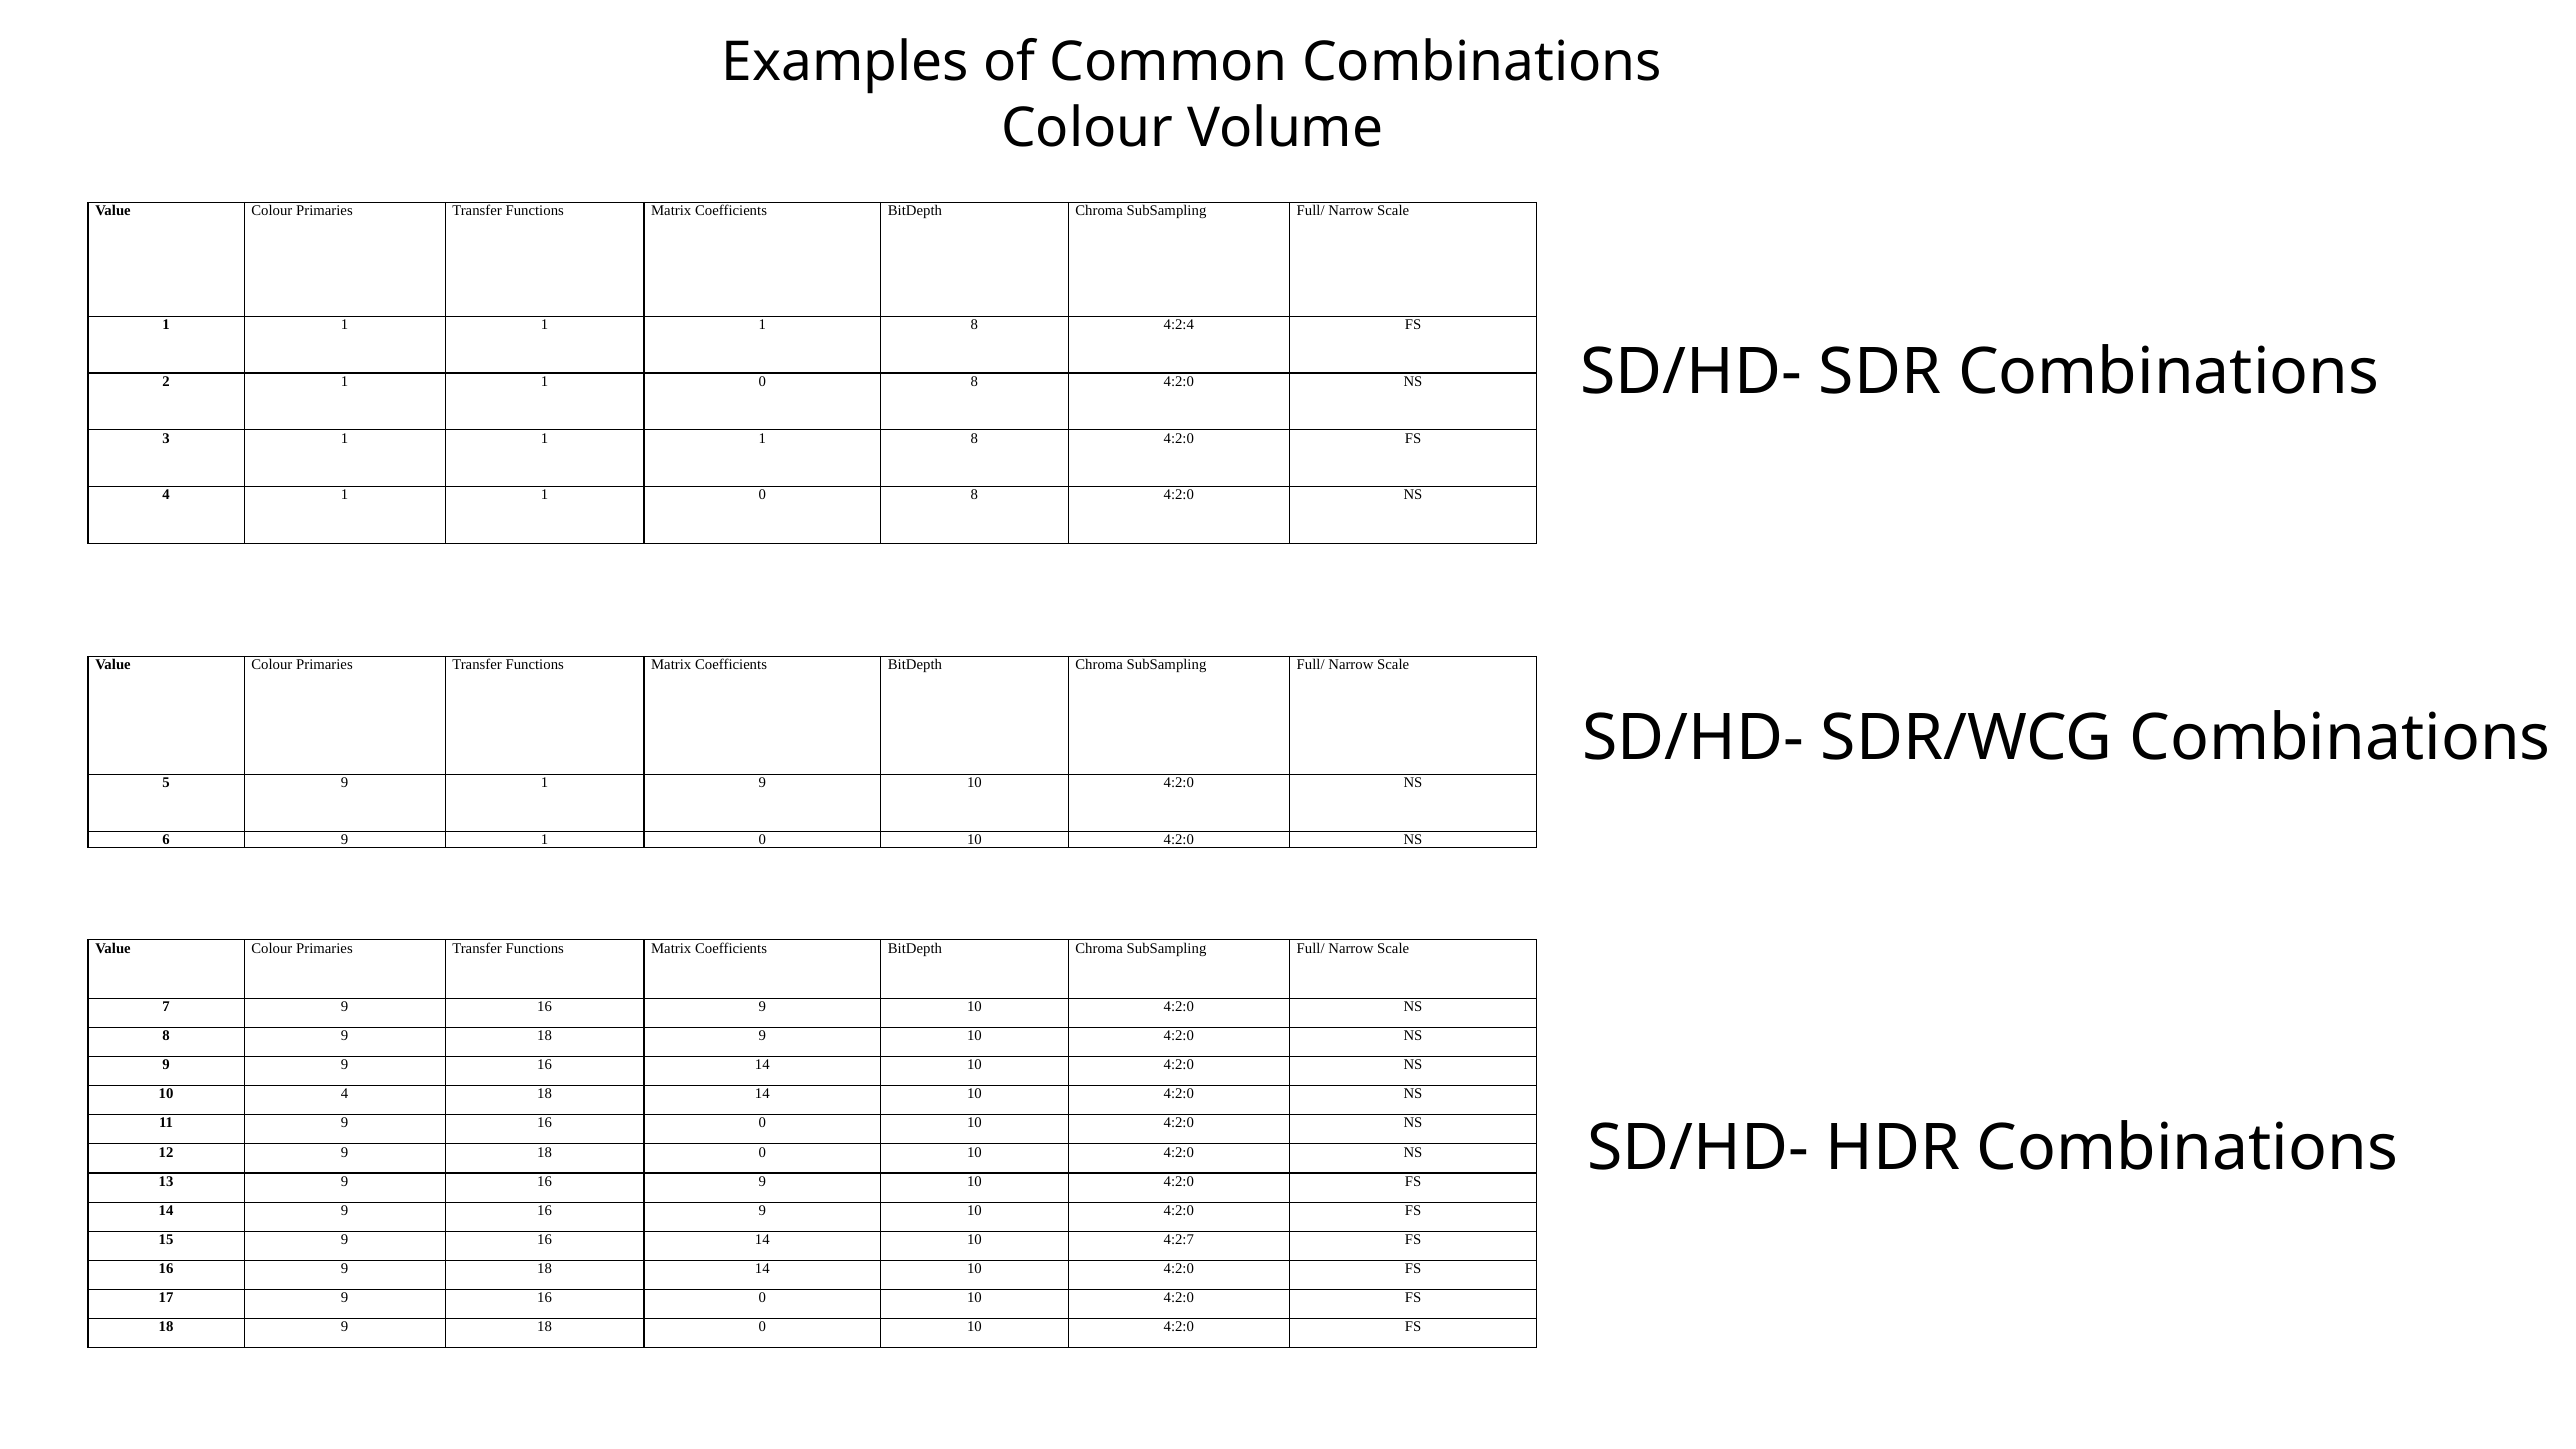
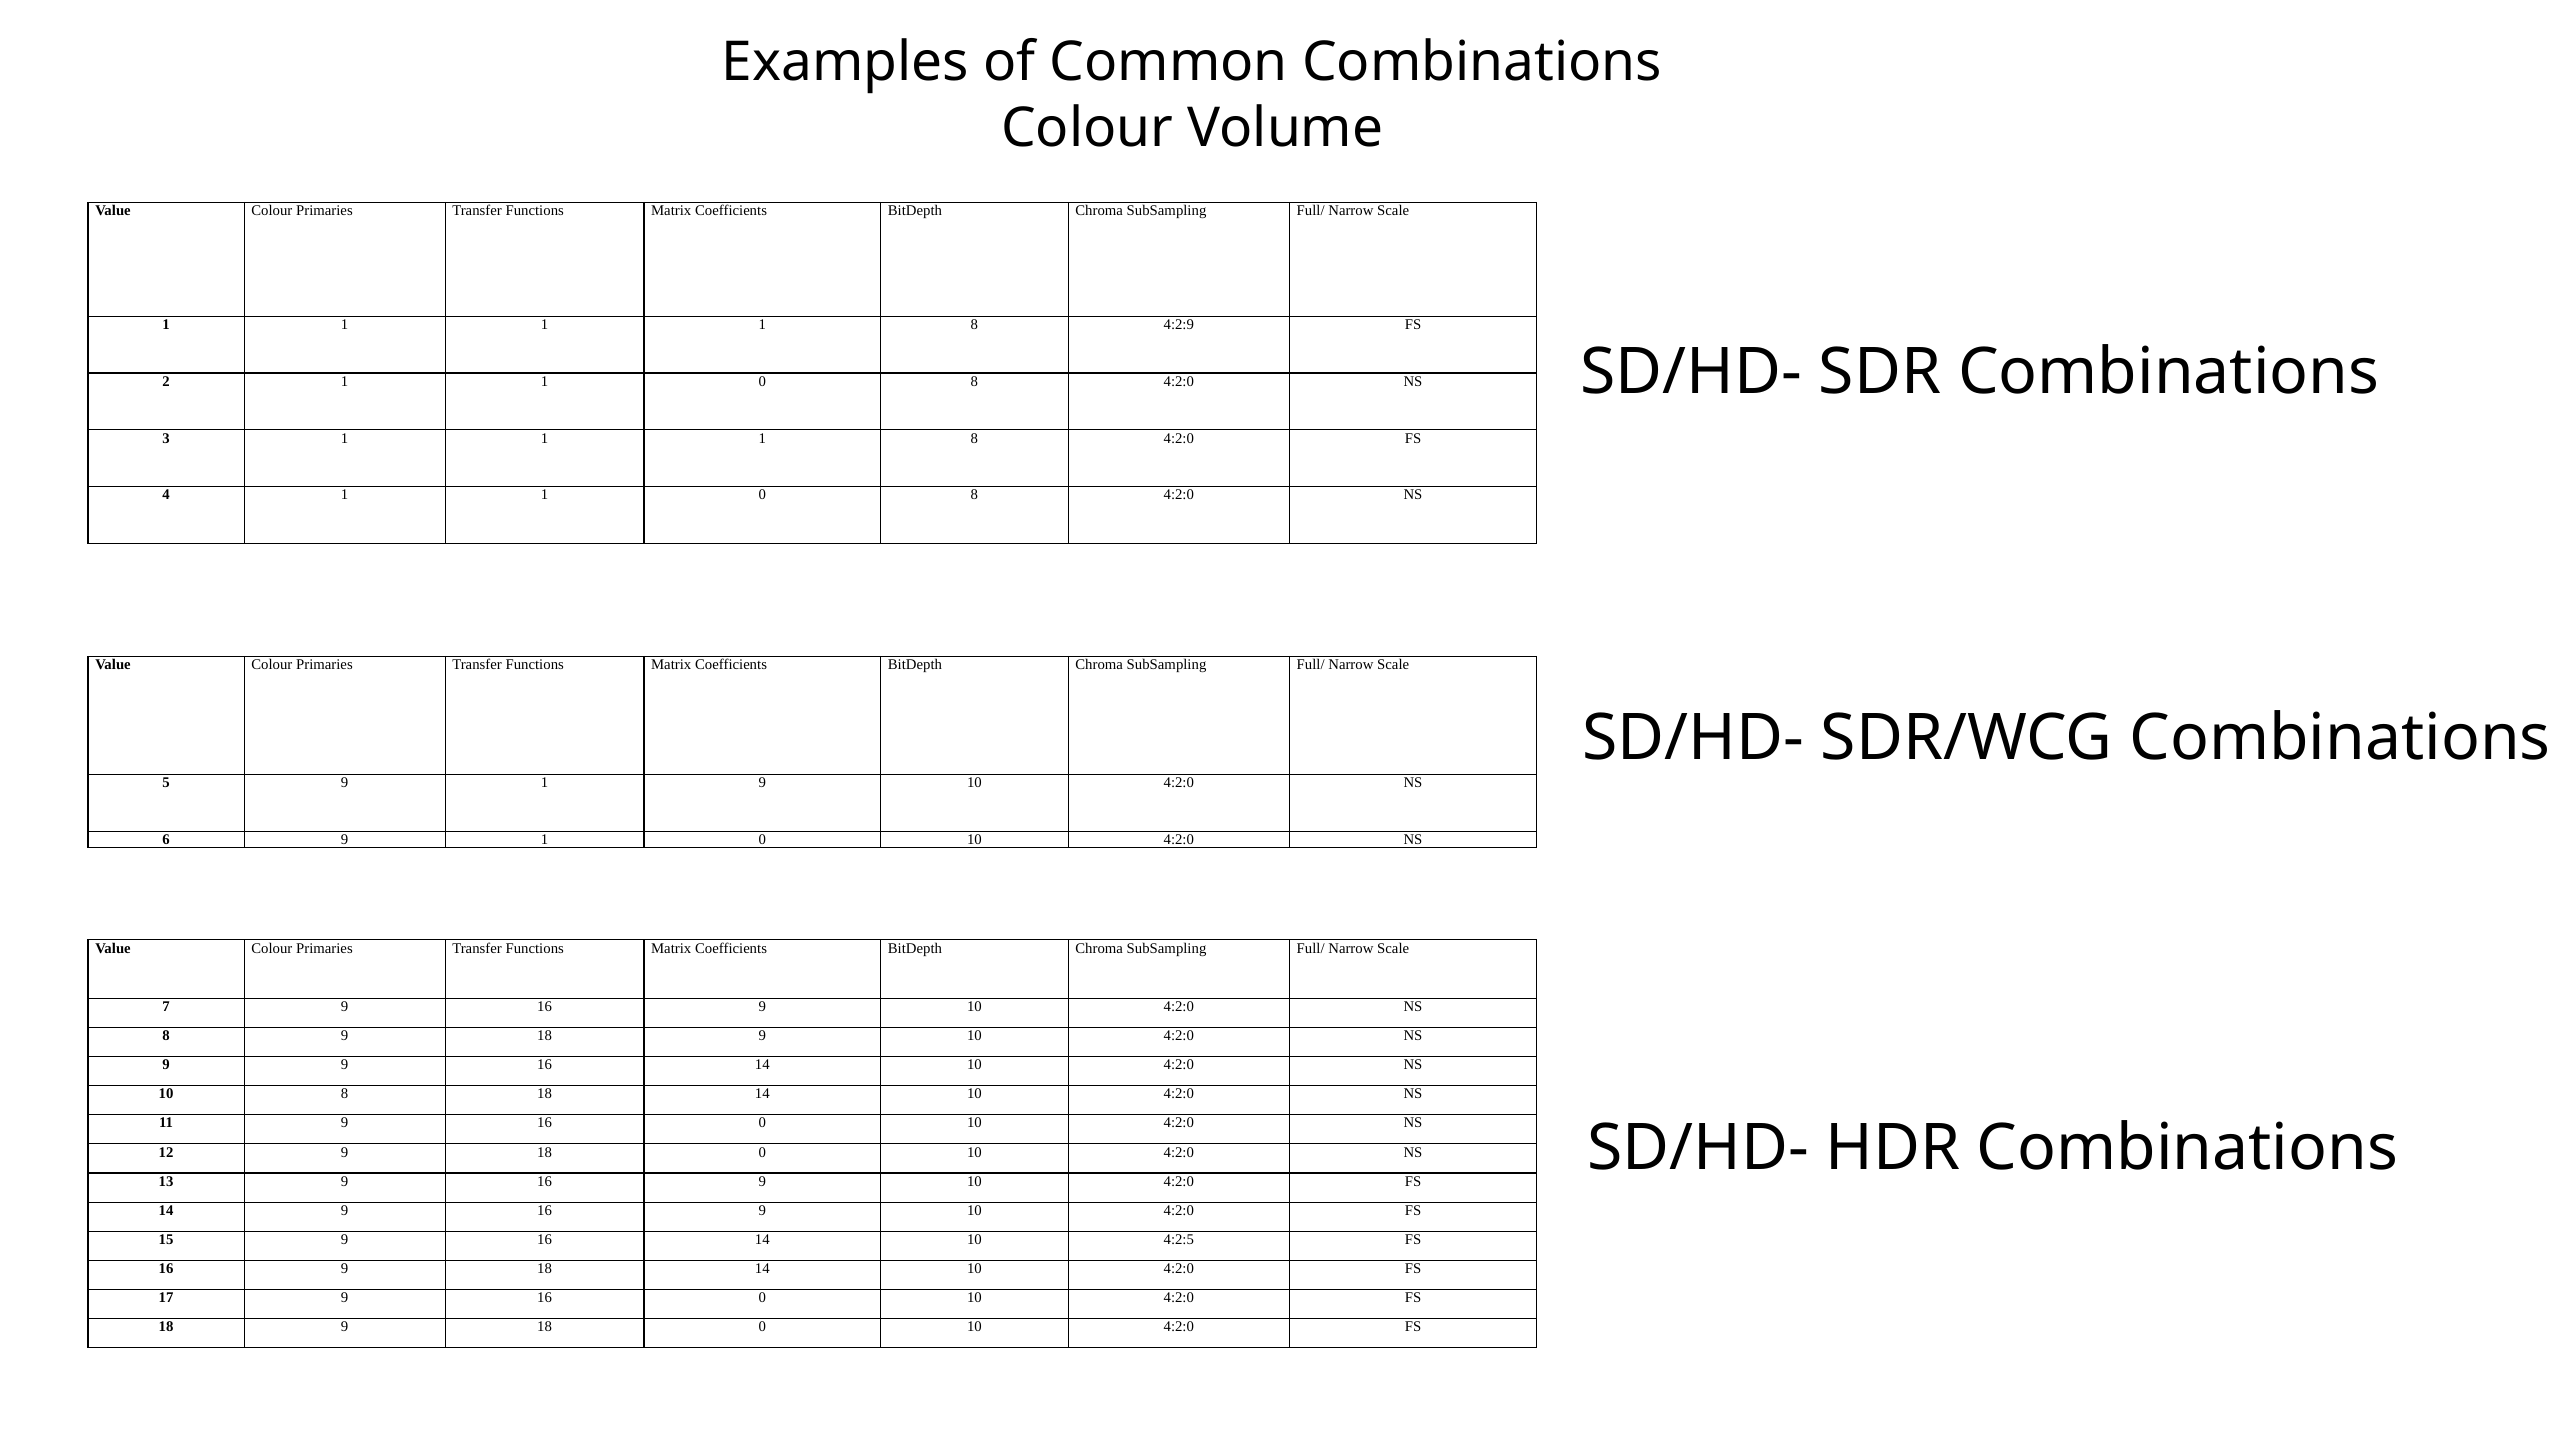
4:2:4: 4:2:4 -> 4:2:9 (1179, 324)
10 4: 4 -> 8 (345, 1094)
4:2:7: 4:2:7 -> 4:2:5 (1179, 1240)
